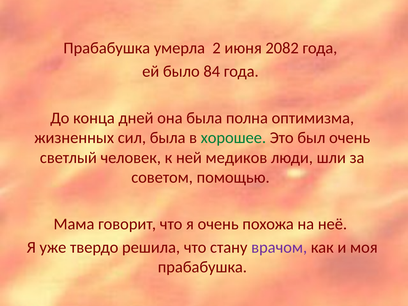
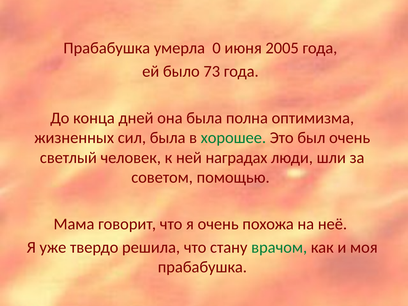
2: 2 -> 0 (217, 48)
2082: 2082 -> 2005 (282, 48)
84: 84 -> 73 (212, 71)
медиков: медиков -> наградах (236, 158)
врачом colour: purple -> green (279, 247)
